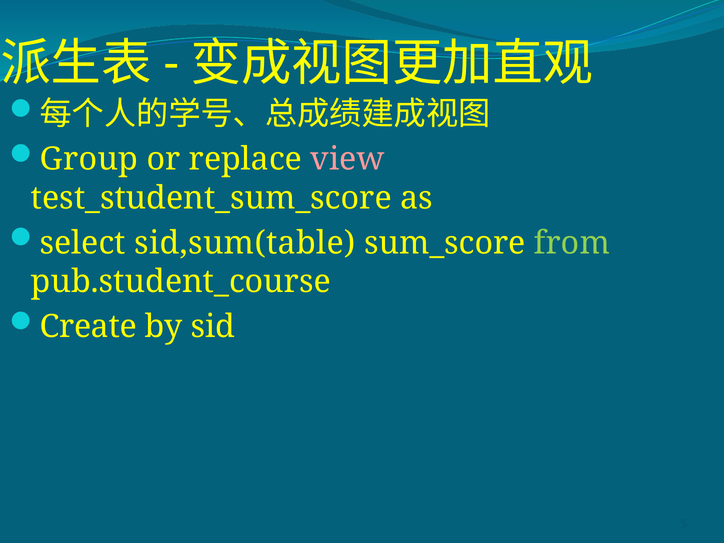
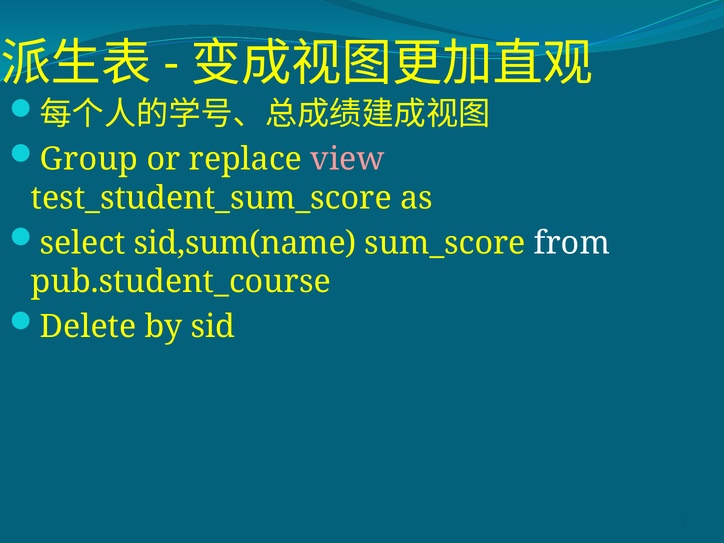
sid,sum(table: sid,sum(table -> sid,sum(name (245, 243)
from colour: light green -> white (572, 243)
Create: Create -> Delete (88, 327)
